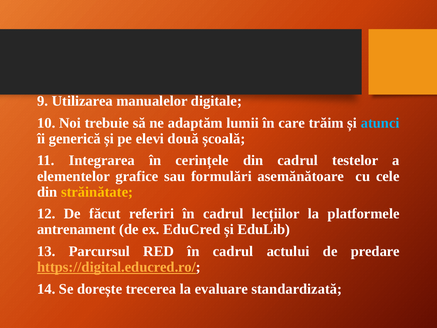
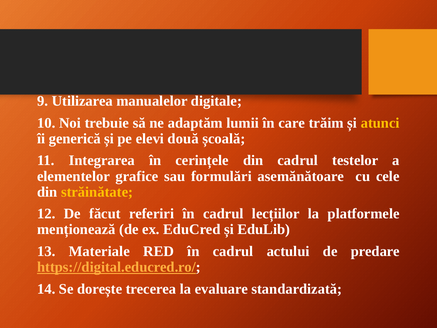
atunci colour: light blue -> yellow (380, 123)
antrenament: antrenament -> menționează (76, 229)
Parcursul: Parcursul -> Materiale (99, 251)
